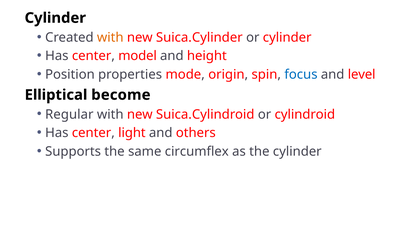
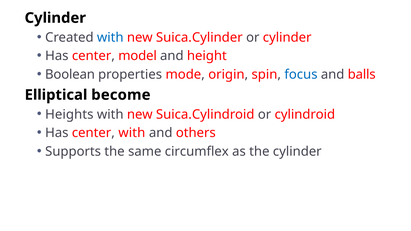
with colour: orange -> blue (110, 37)
Position: Position -> Boolean (70, 75)
level: level -> balls (362, 75)
Regular: Regular -> Heights (69, 114)
center light: light -> with (132, 133)
